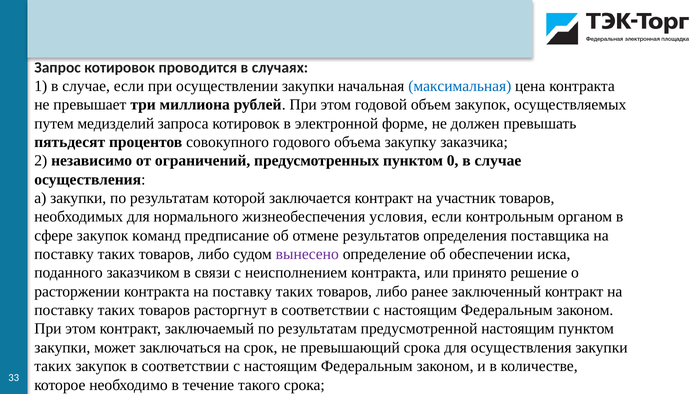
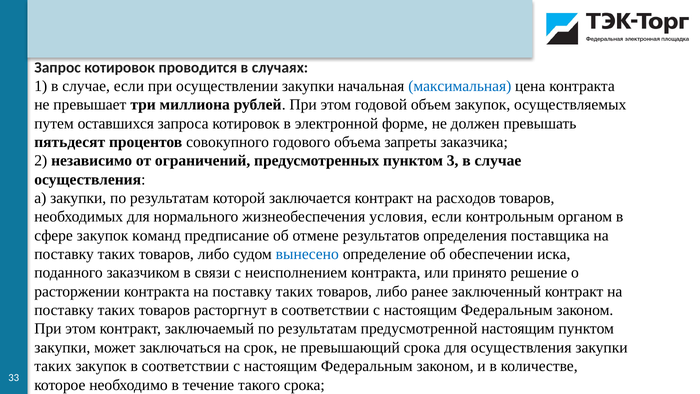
медизделий: медизделий -> оставшихся (116, 123)
закупку: закупку -> запреты (411, 142)
0: 0 -> 3 (453, 161)
участник: участник -> расходов (466, 198)
вынесено colour: purple -> blue (307, 254)
